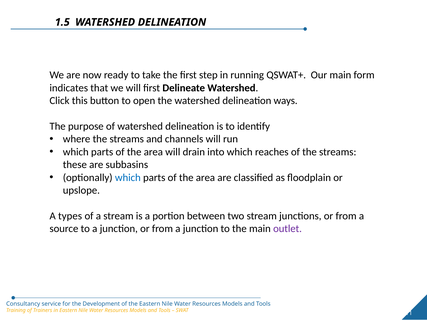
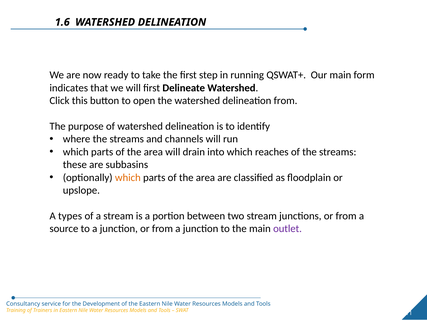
1.5: 1.5 -> 1.6 (62, 22)
delineation ways: ways -> from (286, 101)
which colour: blue -> orange (128, 178)
